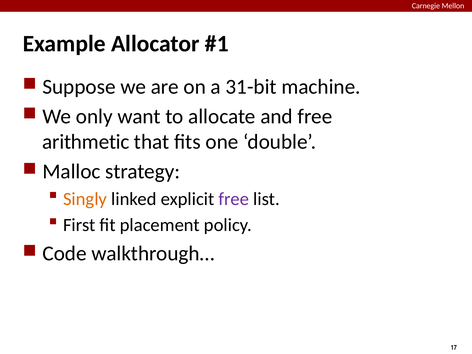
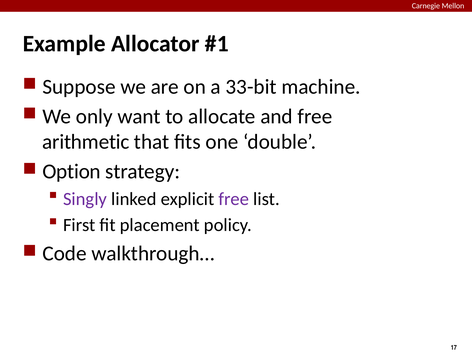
31-bit: 31-bit -> 33-bit (251, 87)
Malloc: Malloc -> Option (72, 172)
Singly colour: orange -> purple (85, 199)
